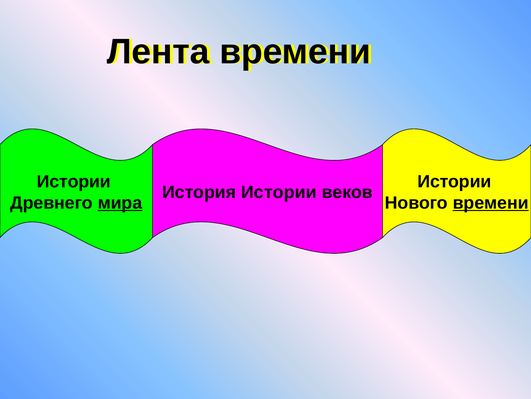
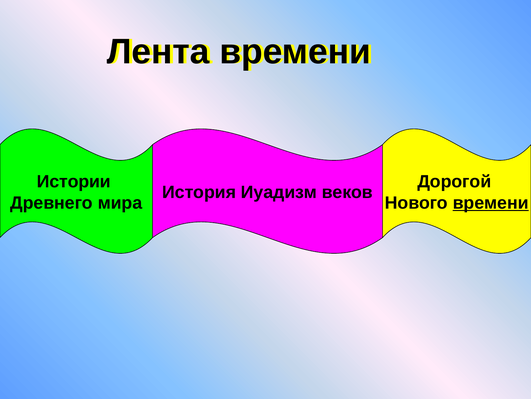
Истории: Истории -> Дорогой (454, 181)
История Истории: Истории -> Иуадизм (279, 192)
мира underline: present -> none (120, 203)
